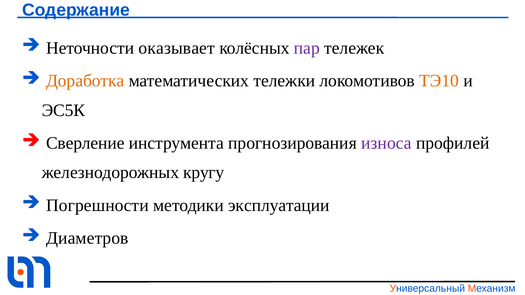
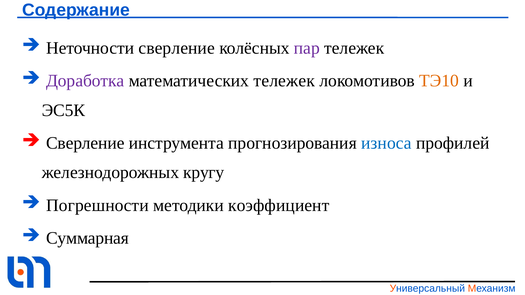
Неточности оказывает: оказывает -> сверление (177, 48)
Доработка colour: orange -> purple (85, 81)
математических тележки: тележки -> тележек (284, 81)
износа colour: purple -> blue (386, 143)
эксплуатации: эксплуатации -> коэффициент (279, 206)
Диаметров: Диаметров -> Суммарная (87, 238)
